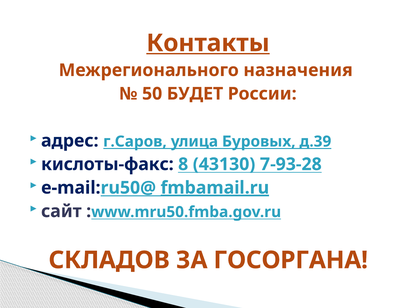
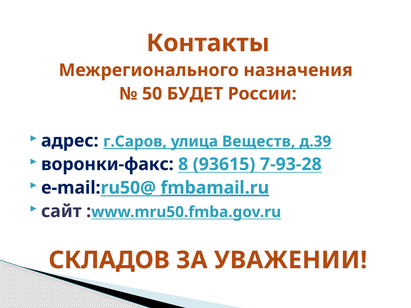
Контакты underline: present -> none (208, 43)
Буровых: Буровых -> Веществ (259, 142)
кислоты-факс: кислоты-факс -> воронки-факс (107, 164)
43130: 43130 -> 93615 (224, 164)
ГОСОРГАНА: ГОСОРГАНА -> УВАЖЕНИИ (291, 260)
